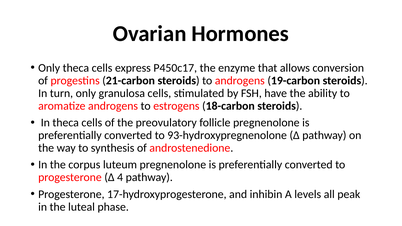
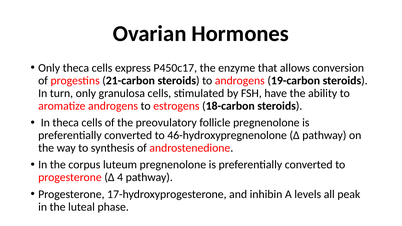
93-hydroxypregnenolone: 93-hydroxypregnenolone -> 46-hydroxypregnenolone (227, 135)
